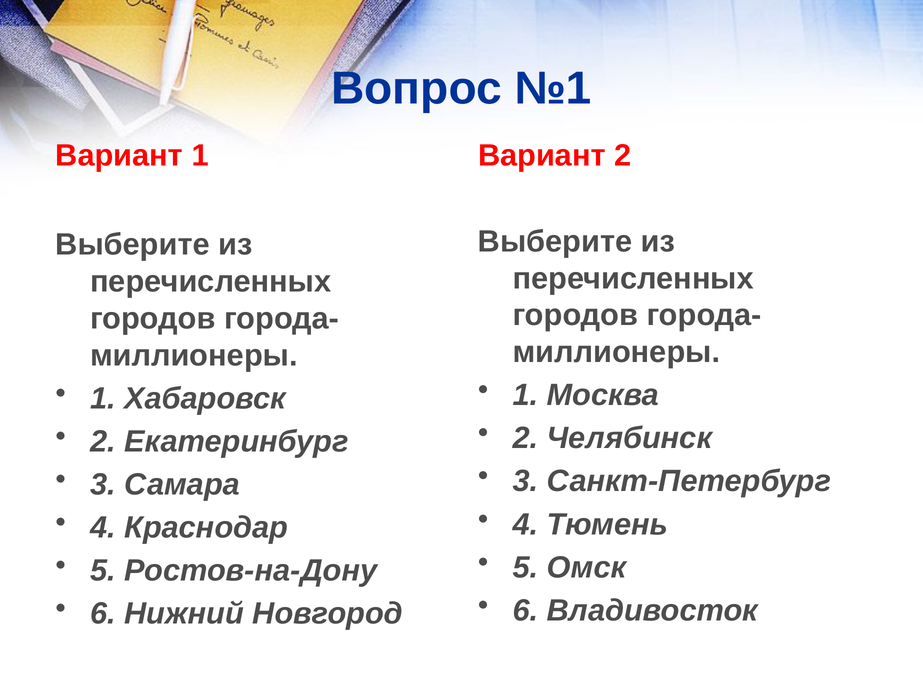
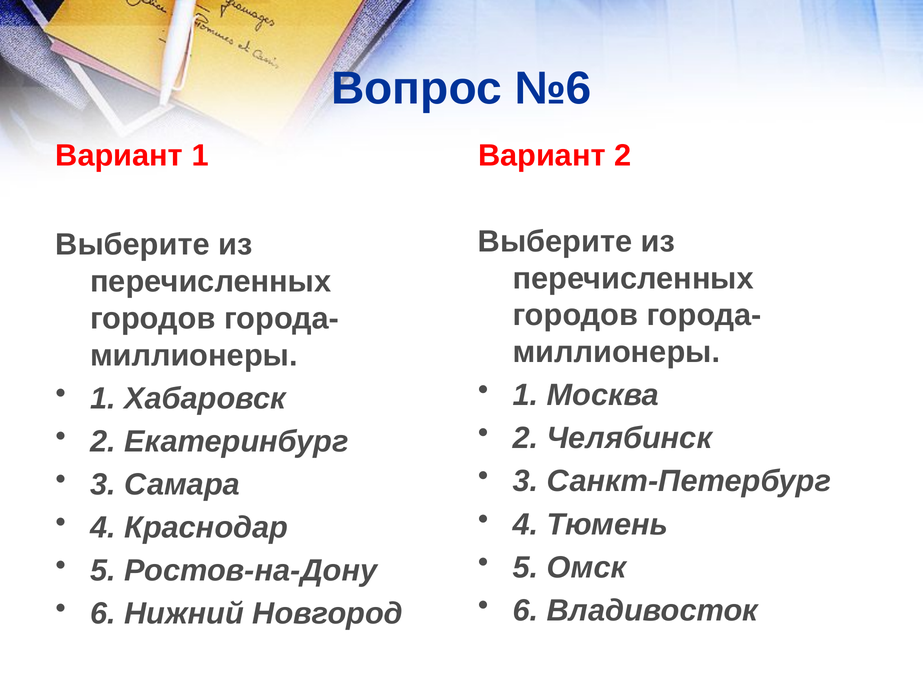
№1: №1 -> №6 (553, 89)
